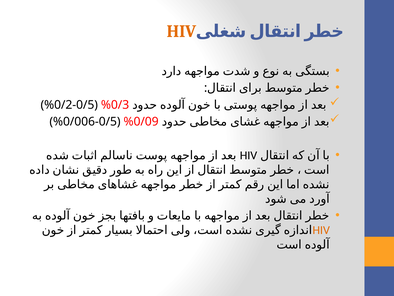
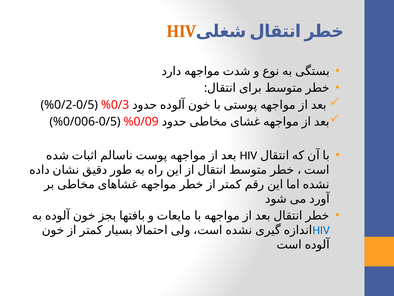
HIV colour: orange -> blue (321, 230)
